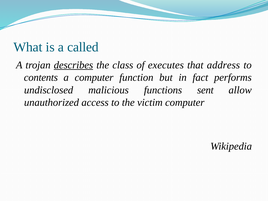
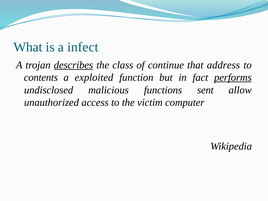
called: called -> infect (83, 47)
executes: executes -> continue (166, 65)
a computer: computer -> exploited (94, 77)
performs underline: none -> present (233, 77)
